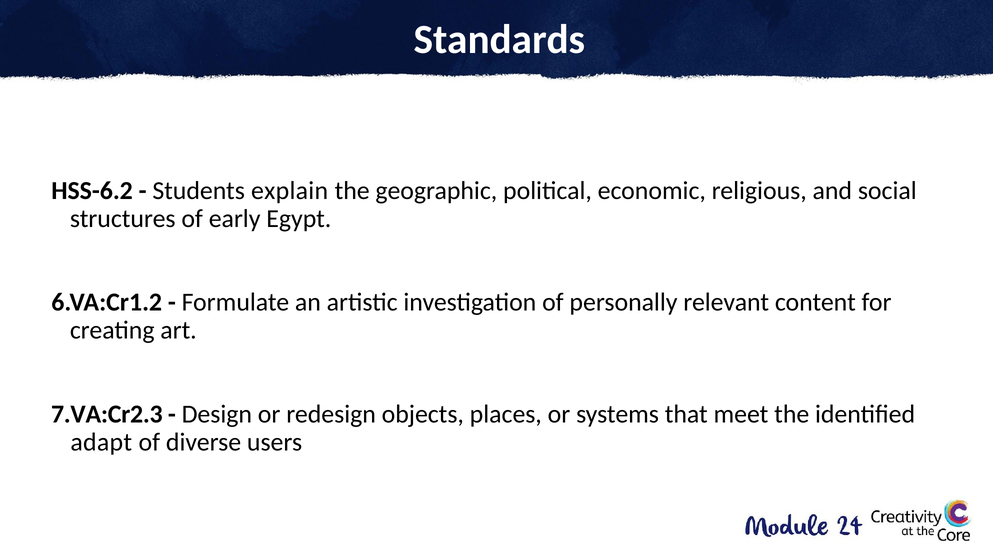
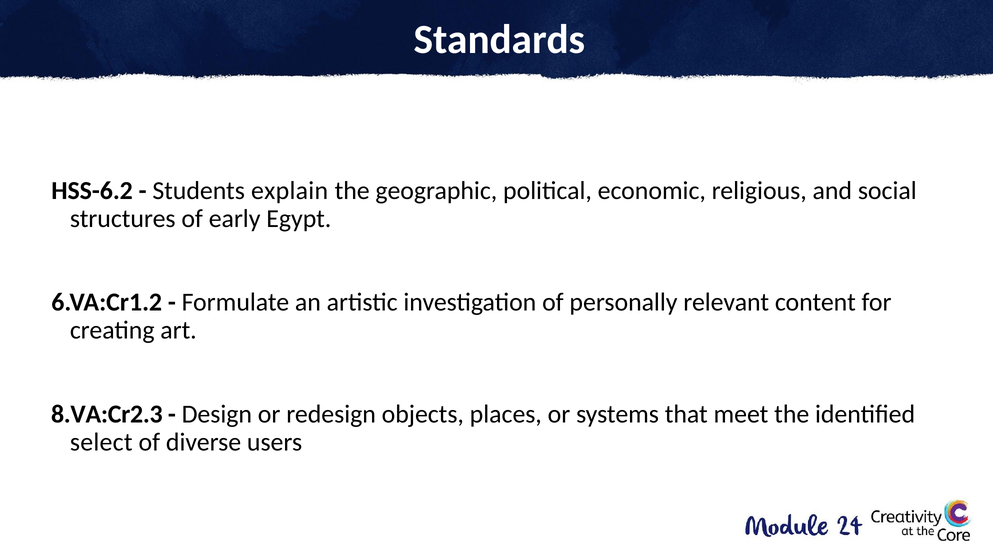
7.VA:Cr2.3: 7.VA:Cr2.3 -> 8.VA:Cr2.3 (107, 414)
adapt: adapt -> select (101, 442)
